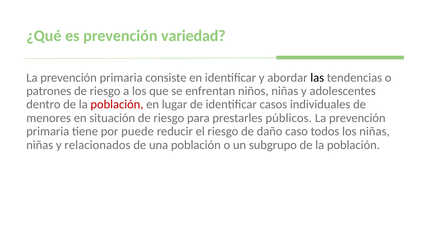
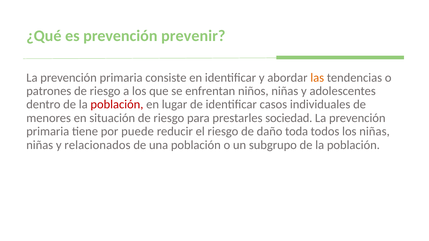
variedad: variedad -> prevenir (193, 36)
las colour: black -> orange (317, 78)
públicos: públicos -> sociedad (289, 118)
caso: caso -> toda (297, 132)
